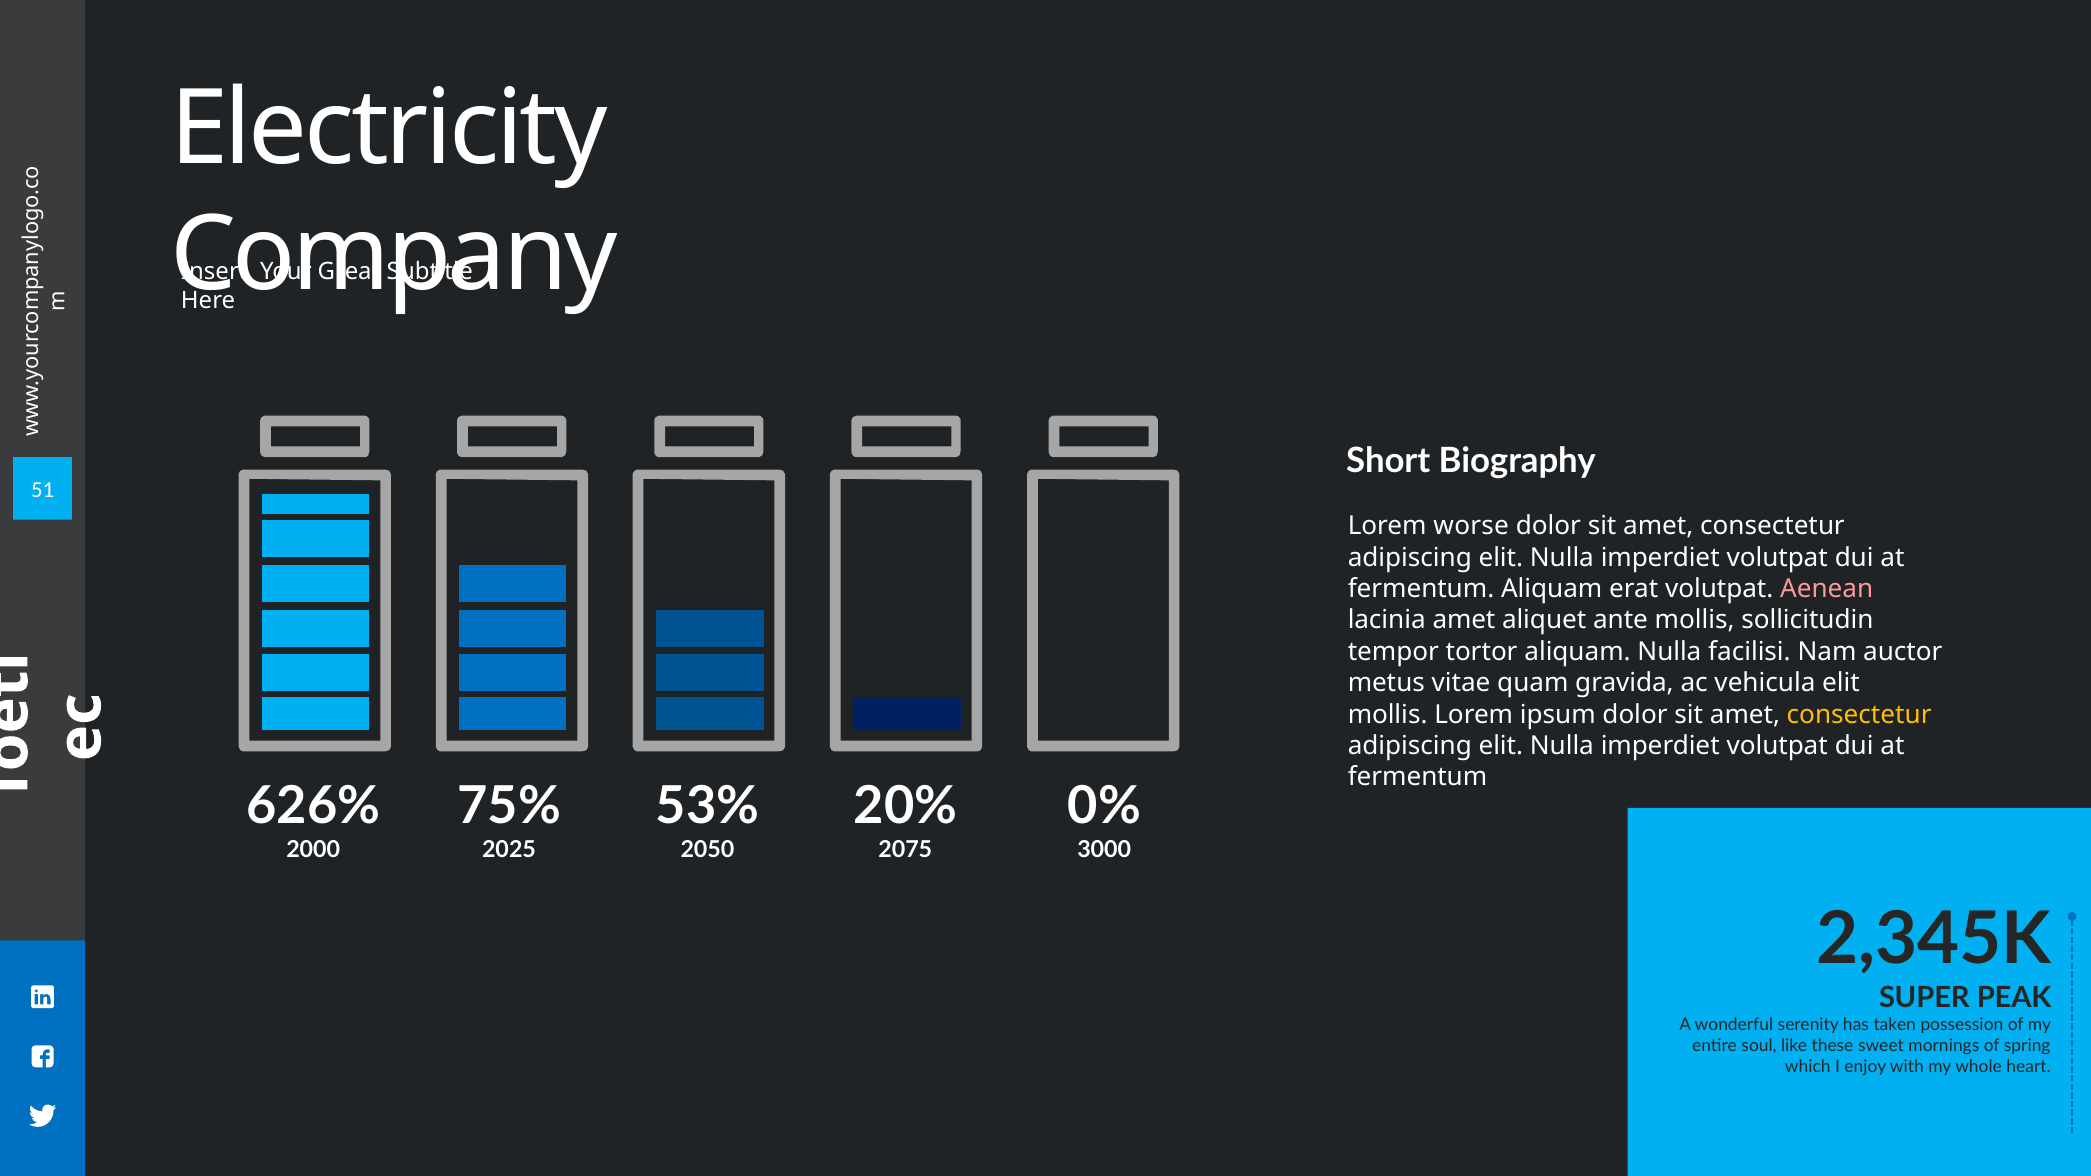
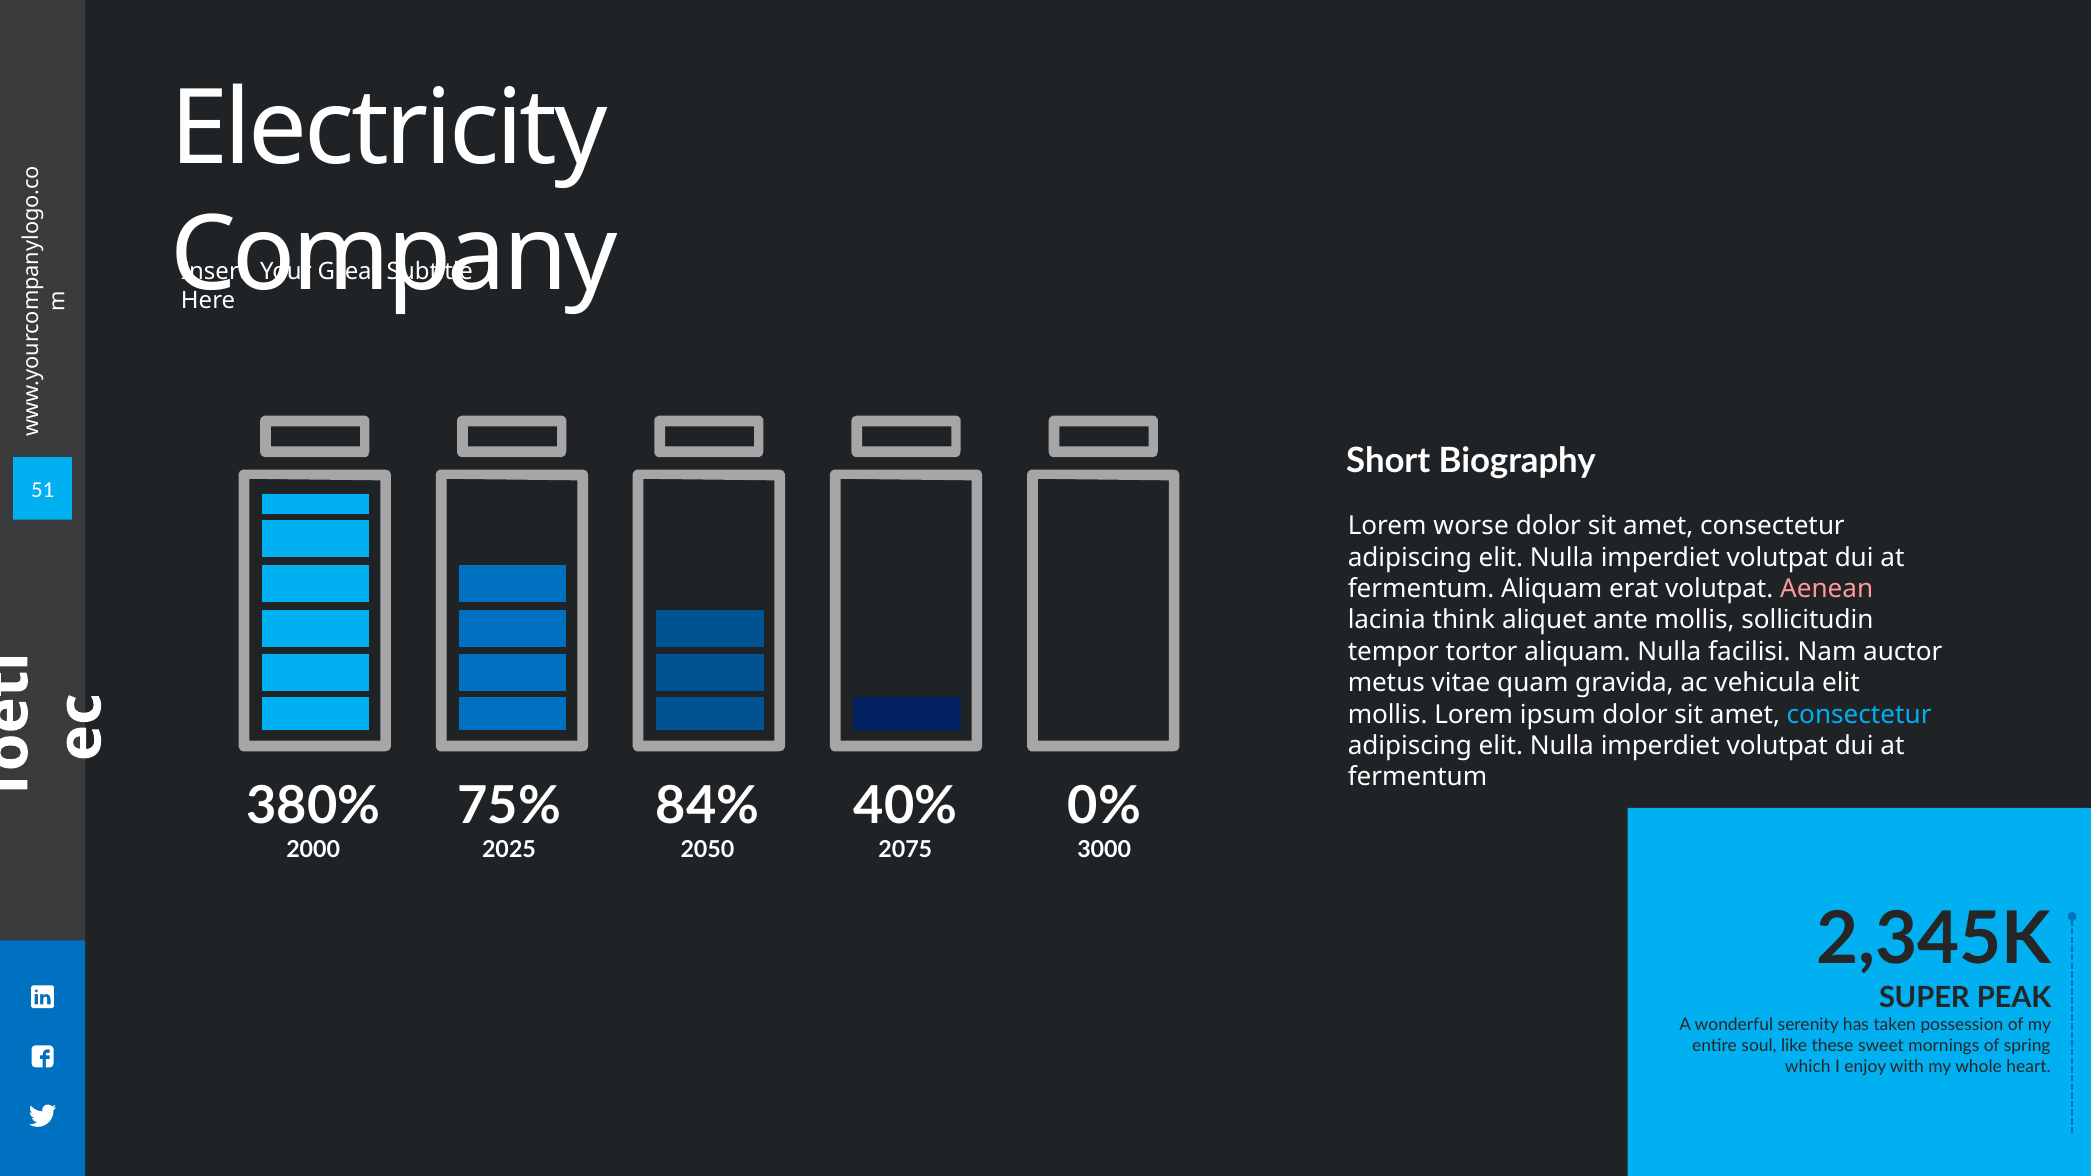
lacinia amet: amet -> think (1464, 620)
consectetur colour: yellow -> light blue (1859, 714)
626%: 626% -> 380% (313, 806)
53%: 53% -> 84% (708, 806)
20%: 20% -> 40% (906, 806)
